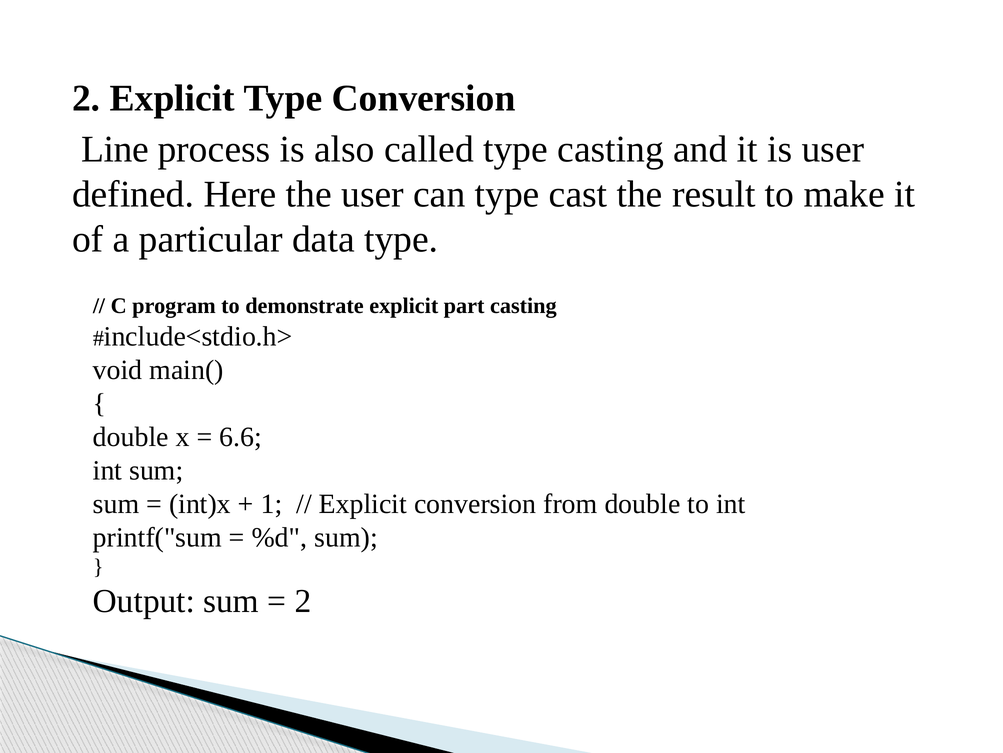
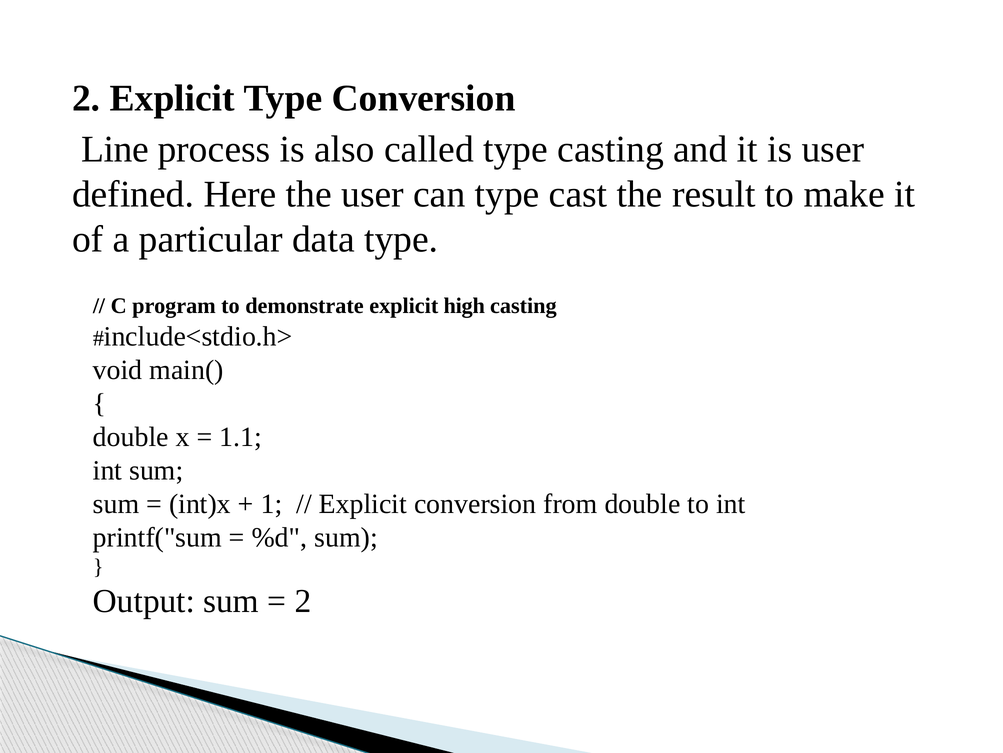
part: part -> high (464, 306)
6.6: 6.6 -> 1.1 (241, 436)
